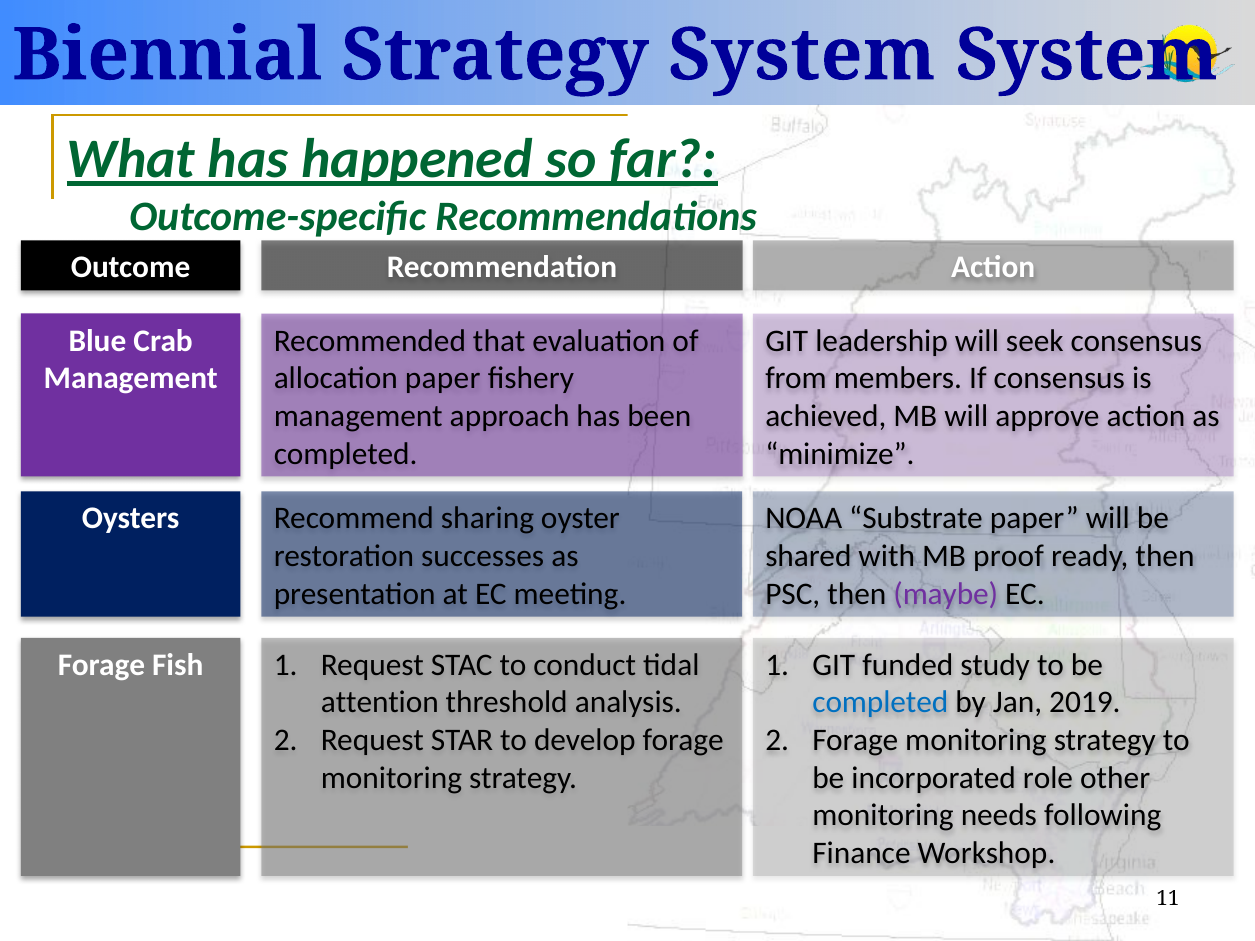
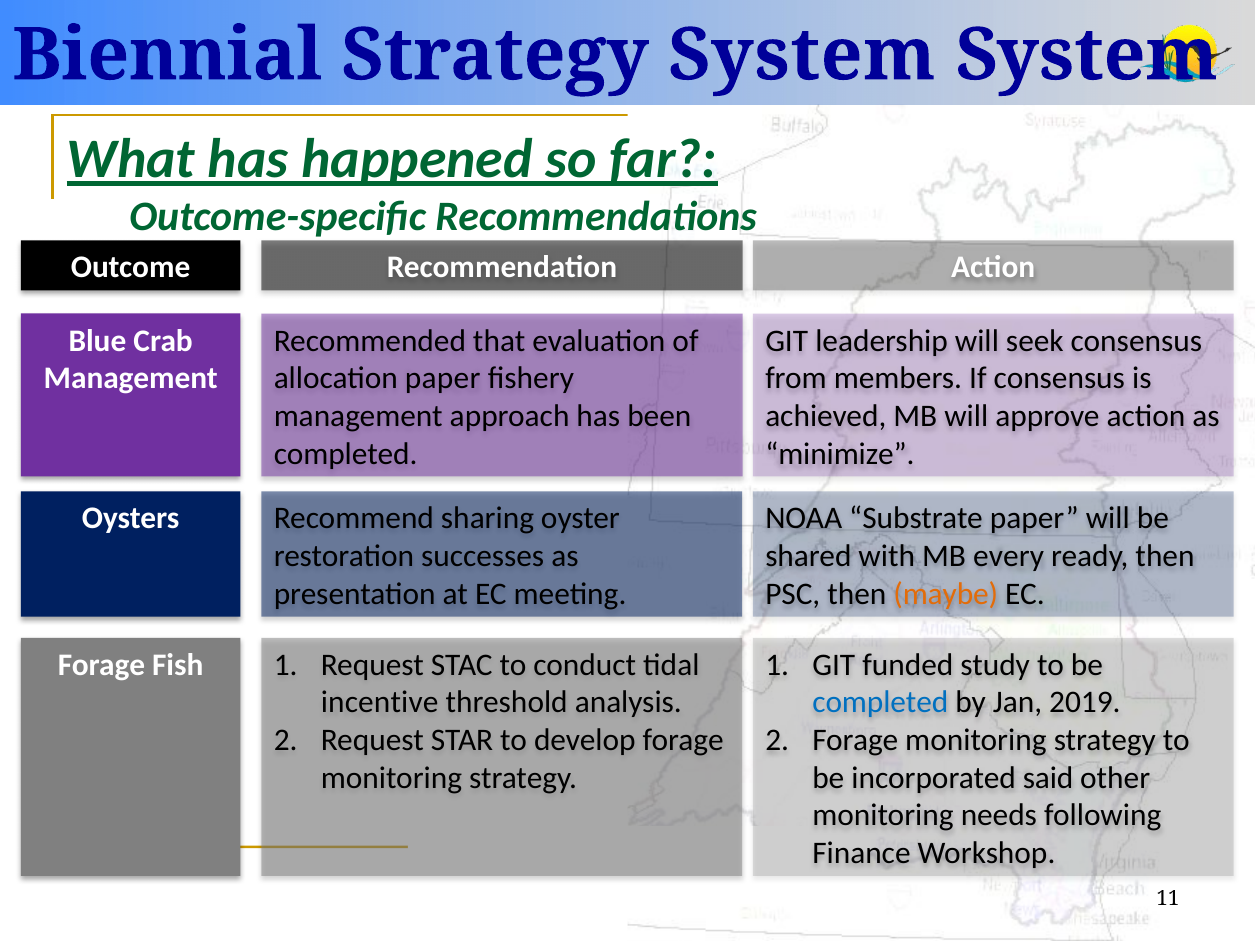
proof: proof -> every (1009, 556)
maybe colour: purple -> orange (946, 594)
attention: attention -> incentive (380, 703)
role: role -> said (1048, 778)
